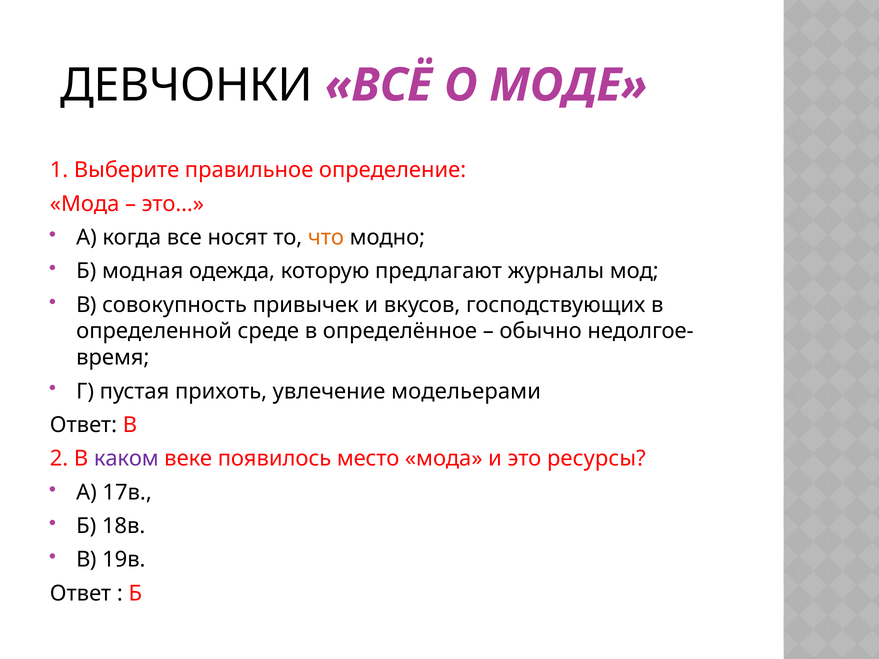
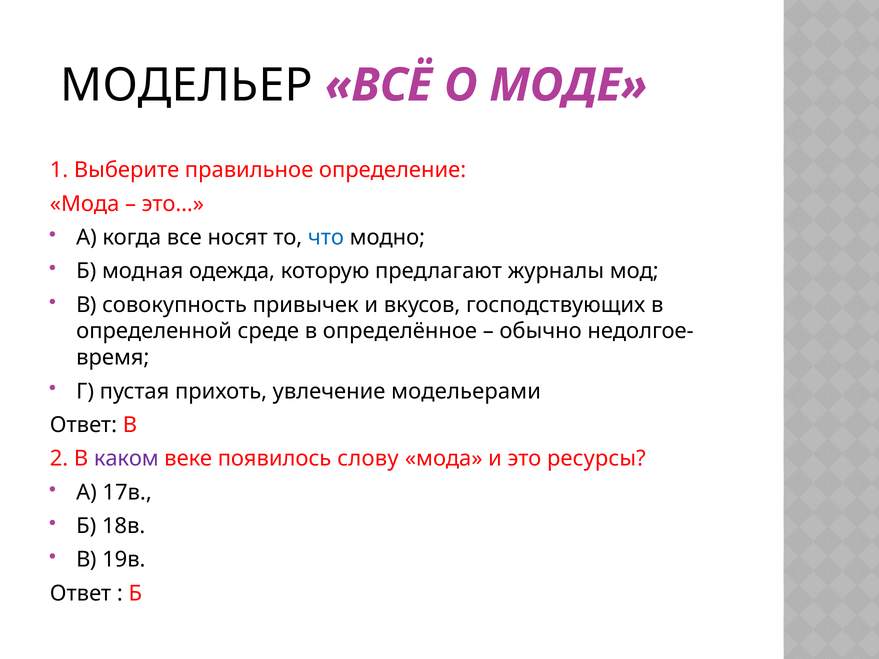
ДЕВЧОНКИ: ДЕВЧОНКИ -> МОДЕЛЬЕР (186, 85)
что colour: orange -> blue (326, 238)
место: место -> слову (368, 459)
